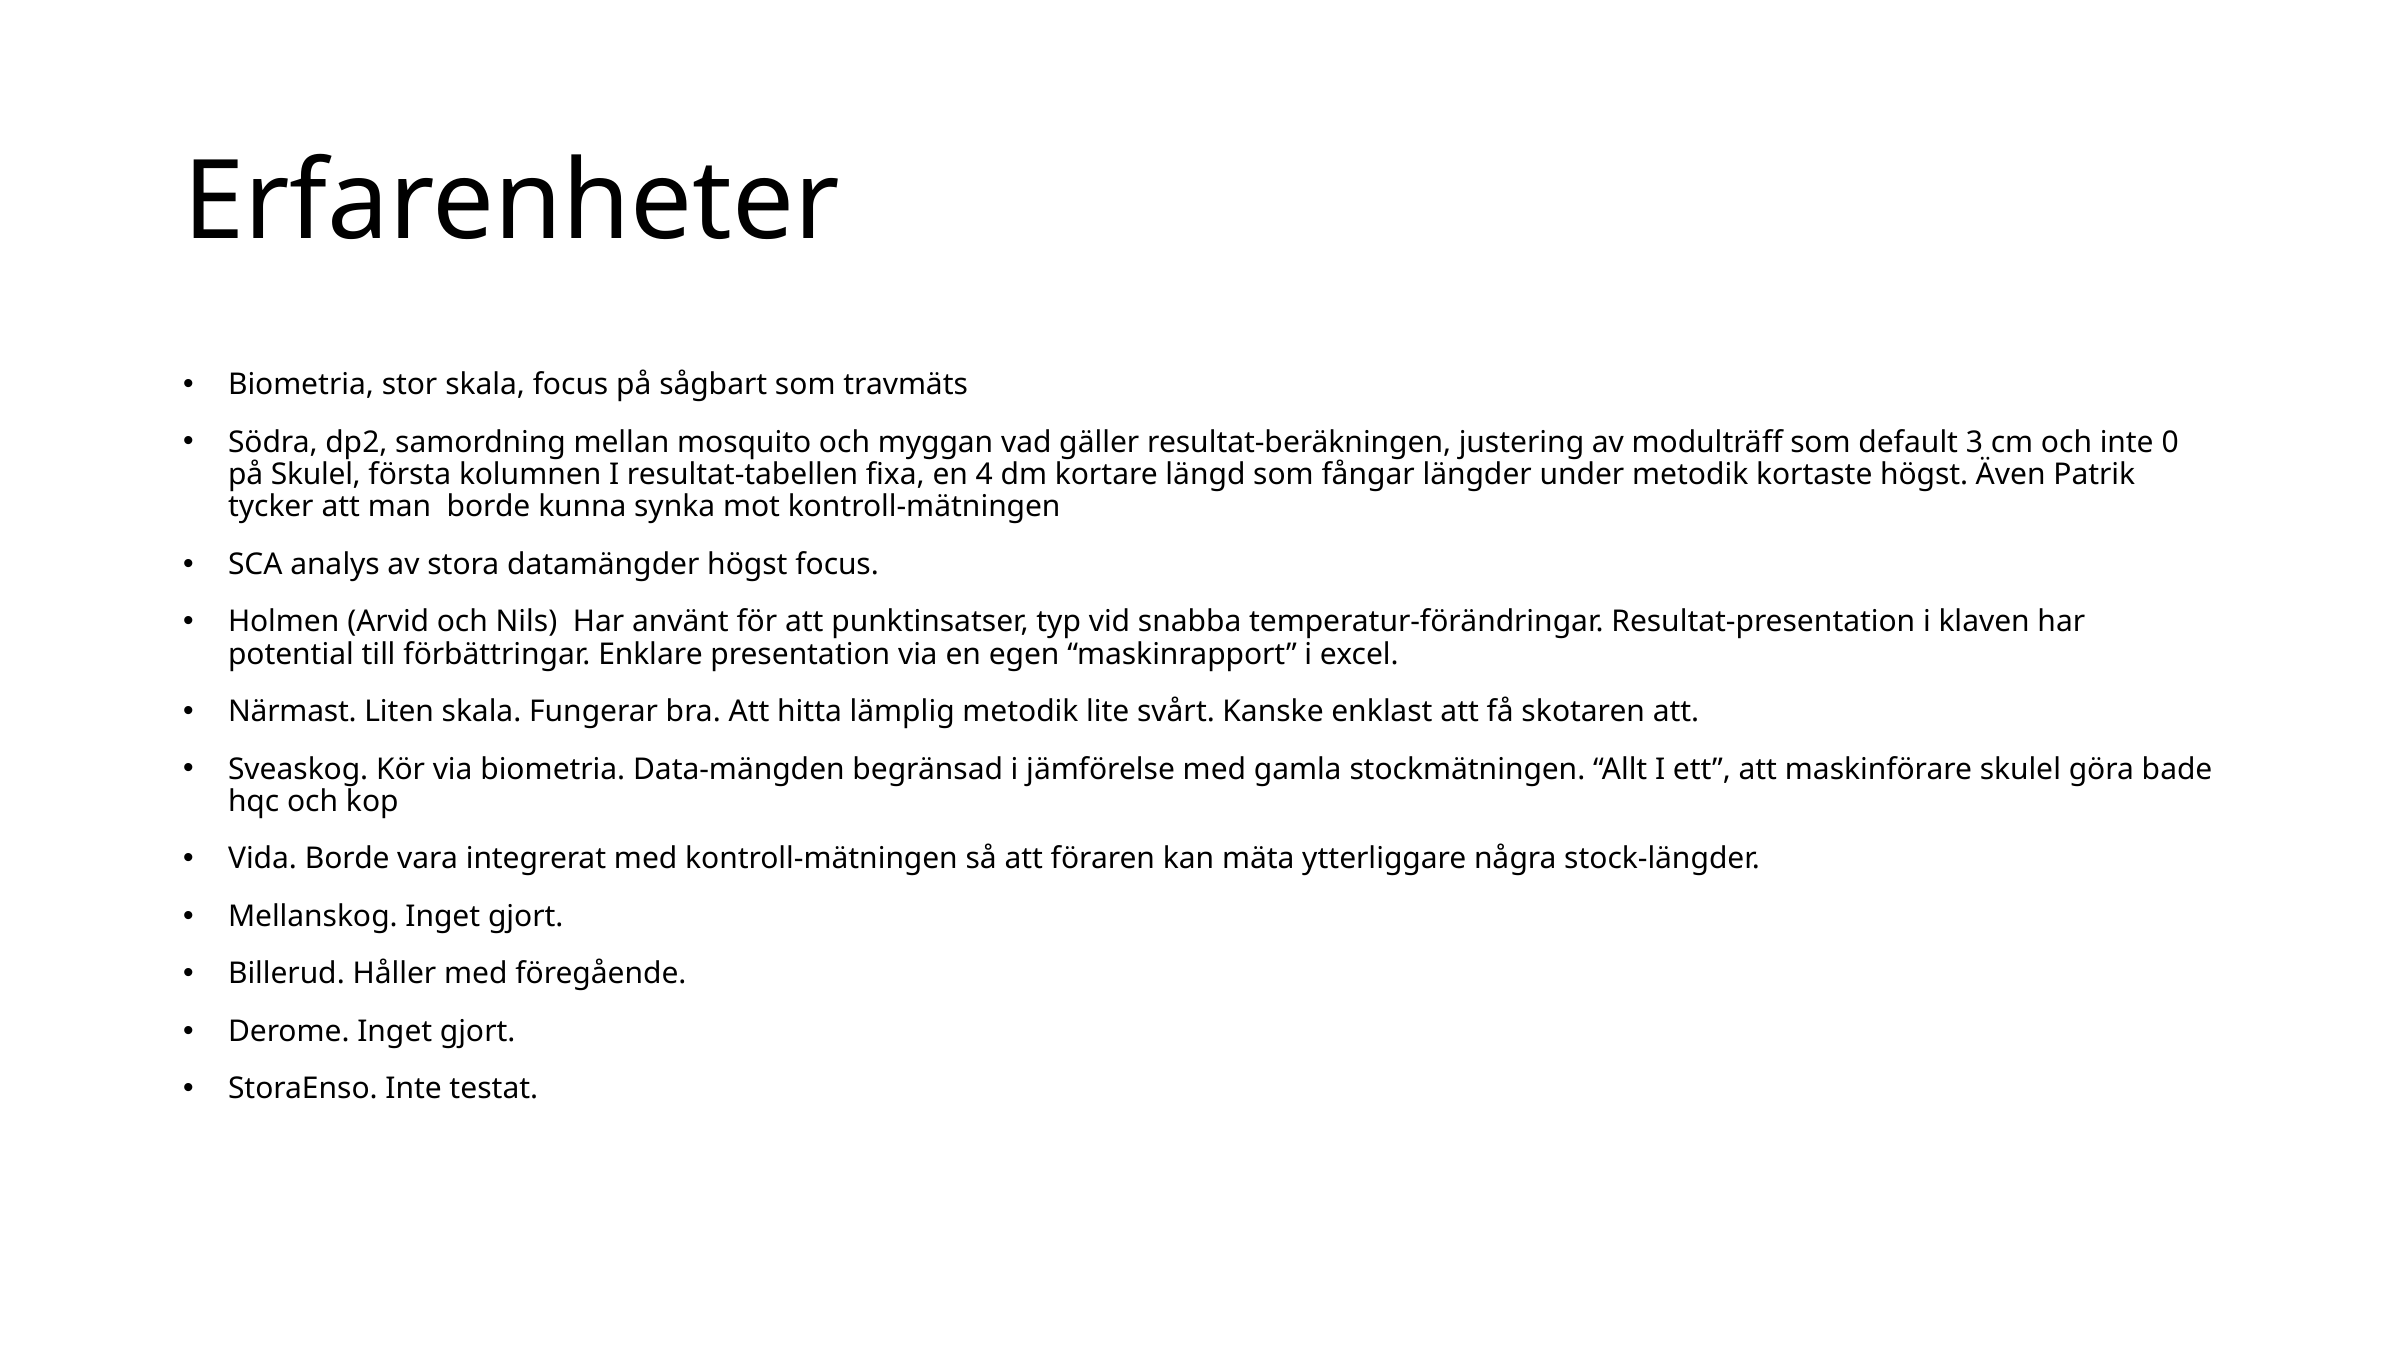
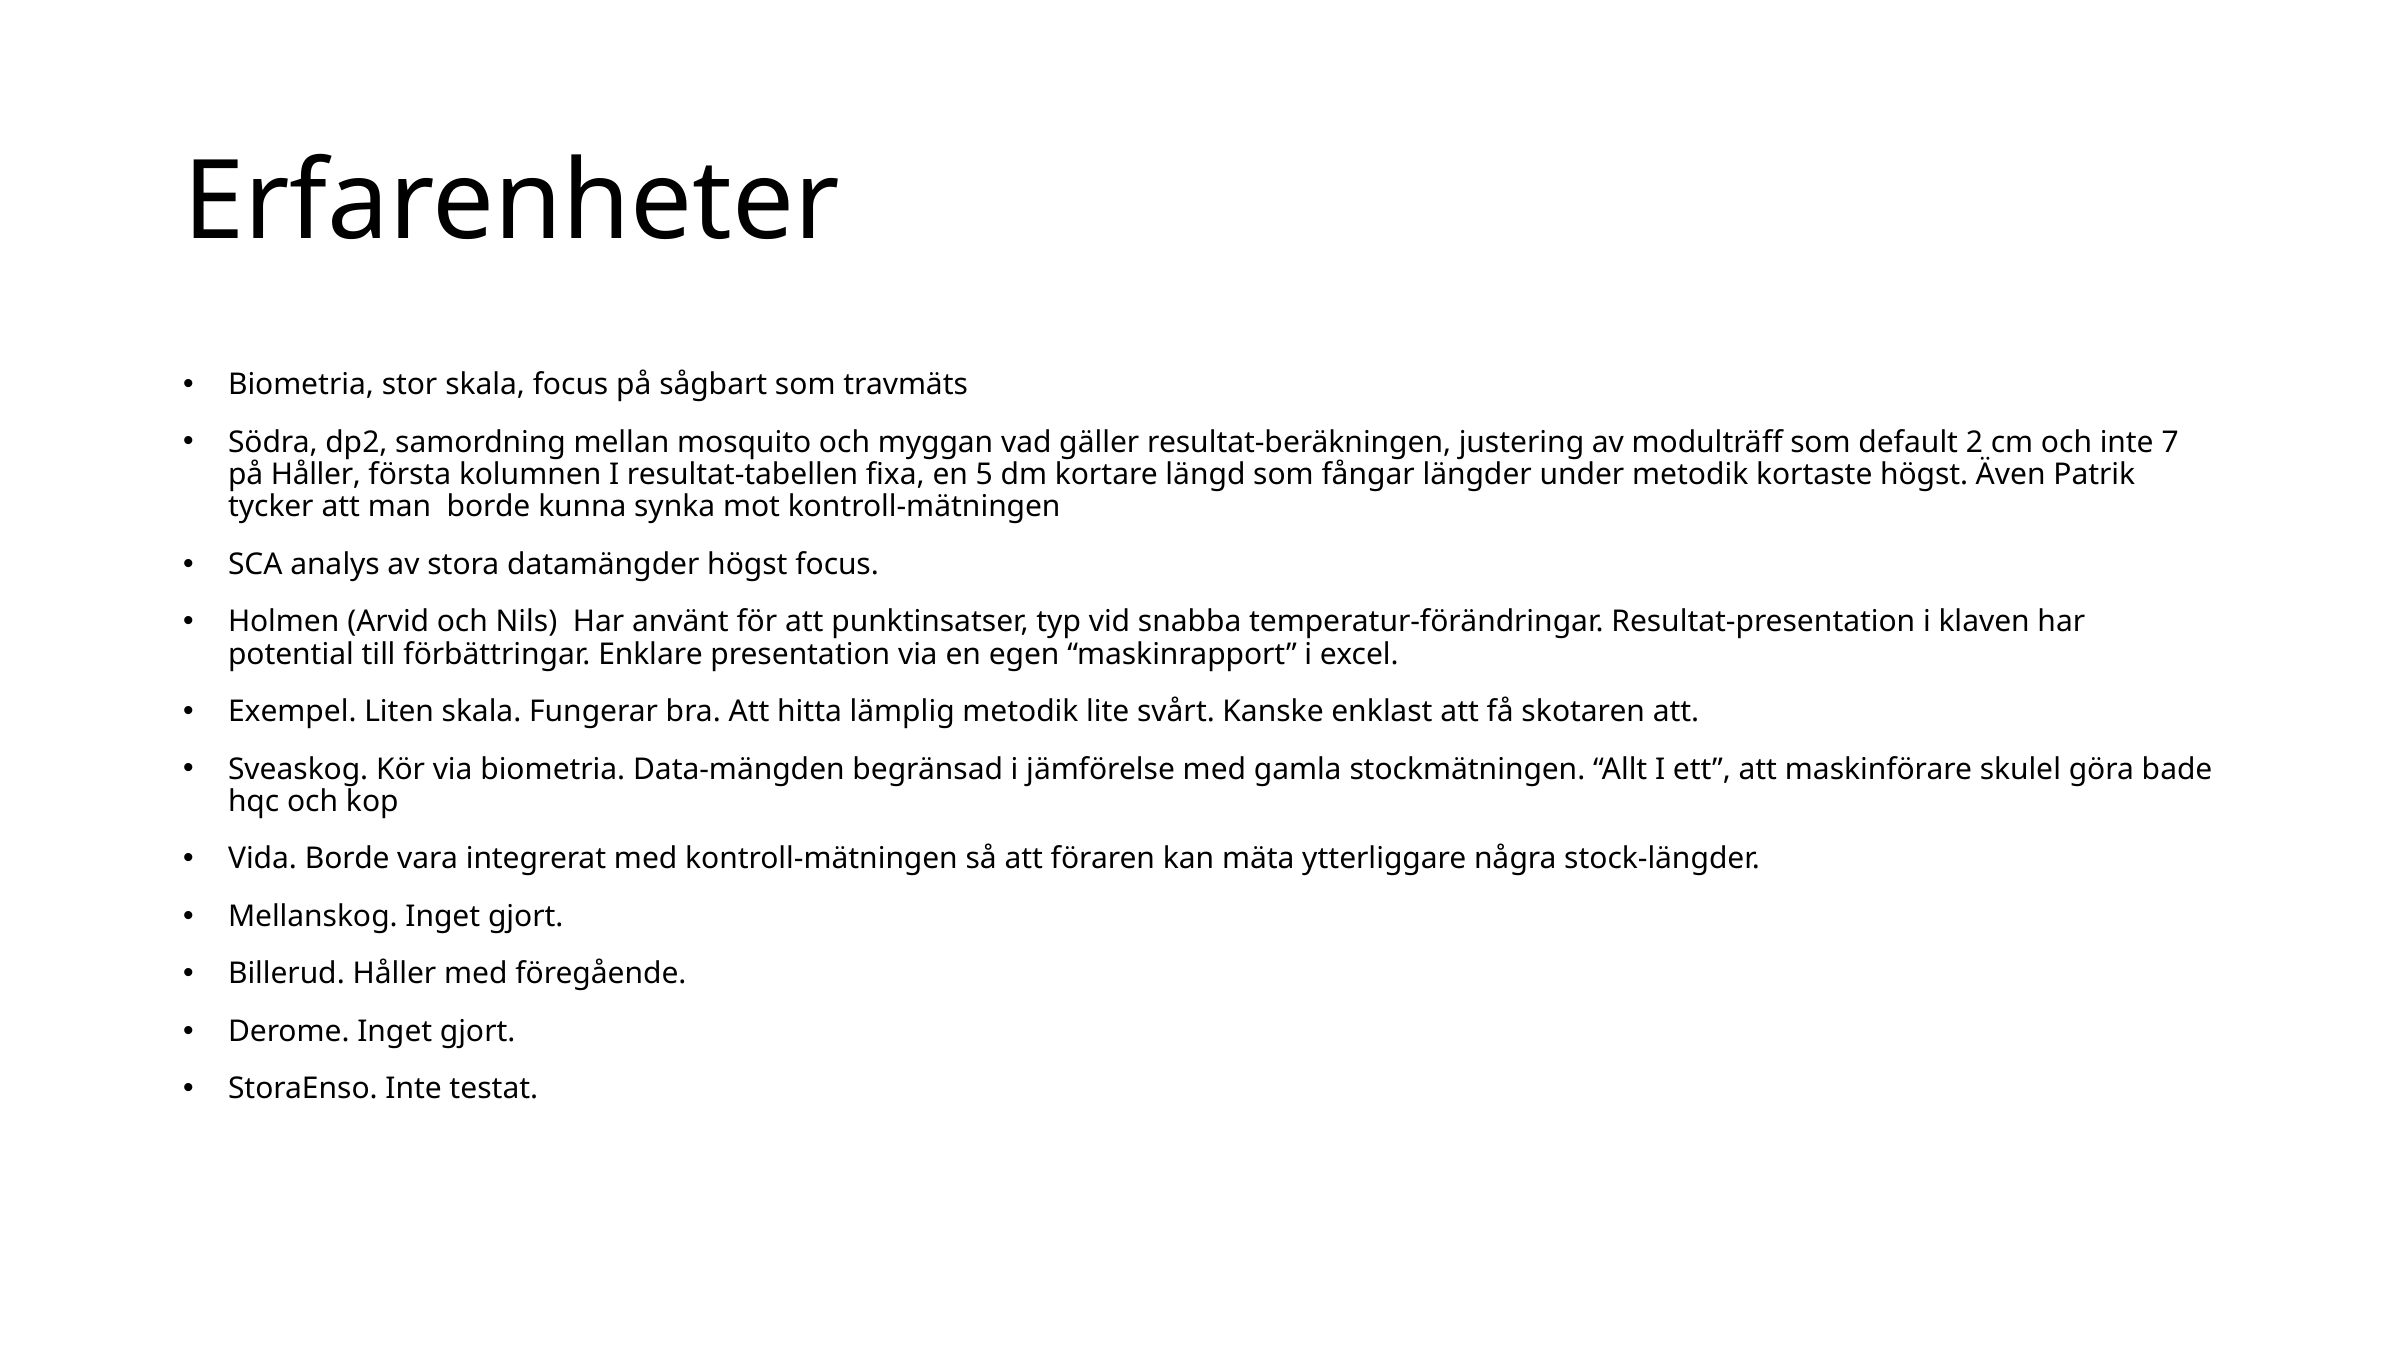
3: 3 -> 2 (1974, 442)
0: 0 -> 7 (2170, 442)
på Skulel: Skulel -> Håller (316, 474)
4: 4 -> 5 (984, 474)
Närmast: Närmast -> Exempel (292, 711)
